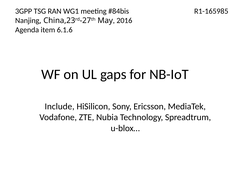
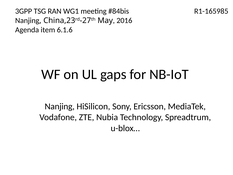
Include: Include -> Nanjing (60, 106)
